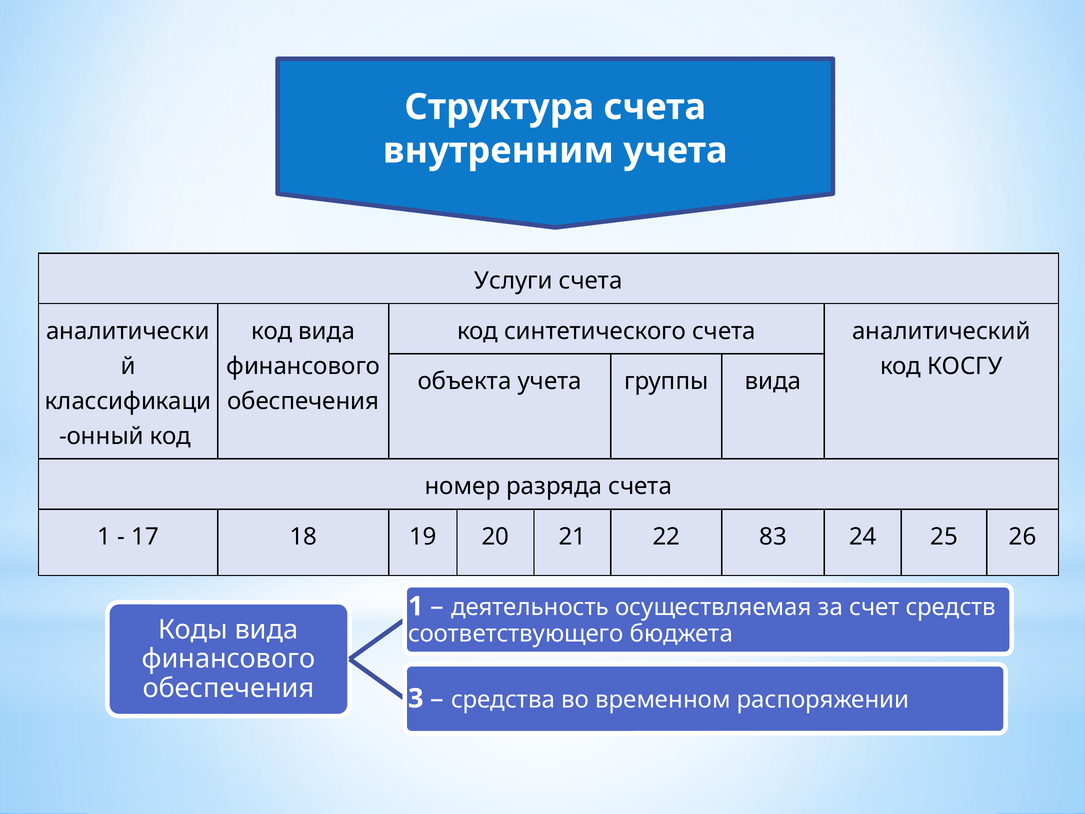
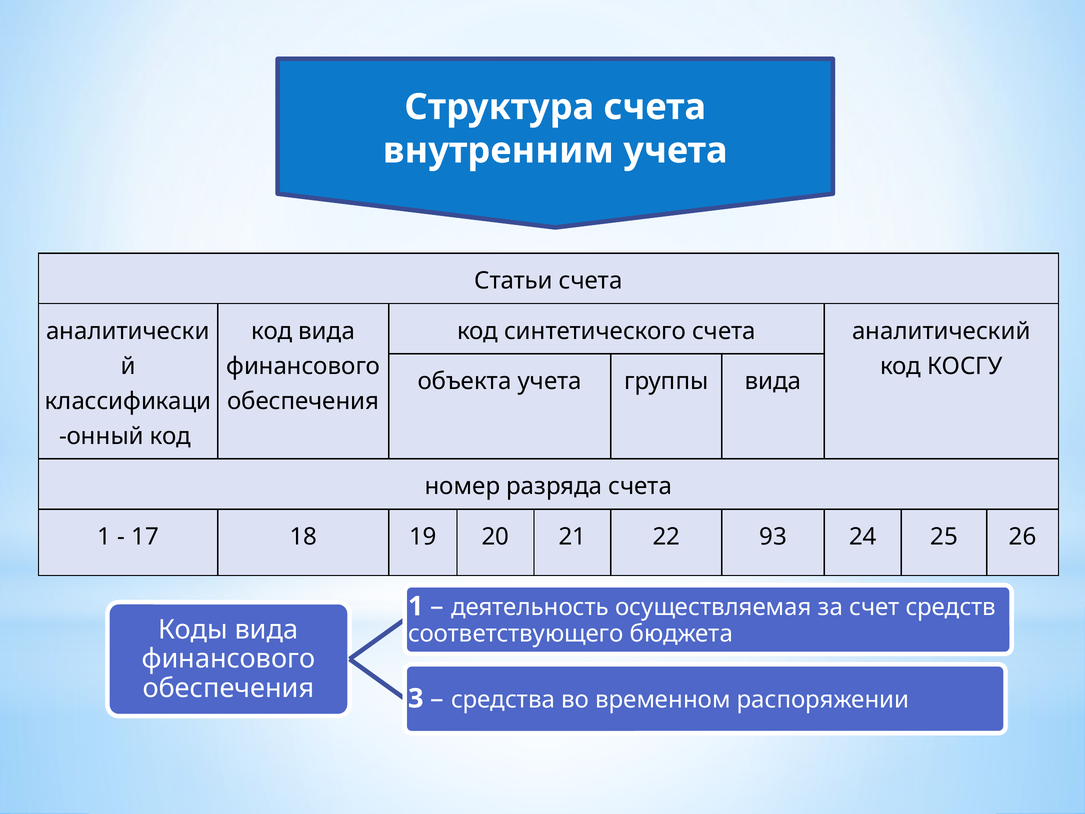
Услуги: Услуги -> Статьи (514, 281)
83: 83 -> 93 (773, 537)
